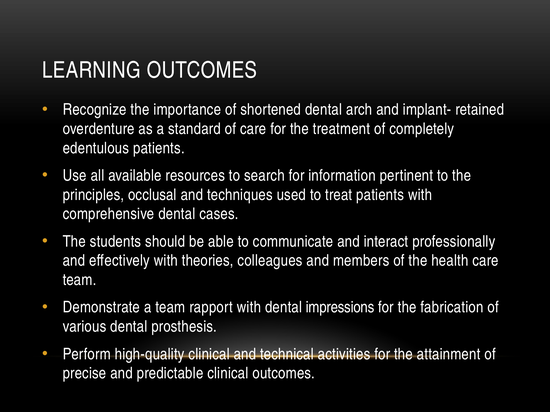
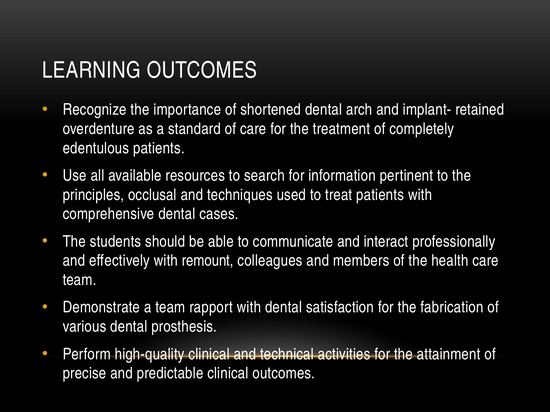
theories: theories -> remount (208, 261)
impressions: impressions -> satisfaction (340, 308)
